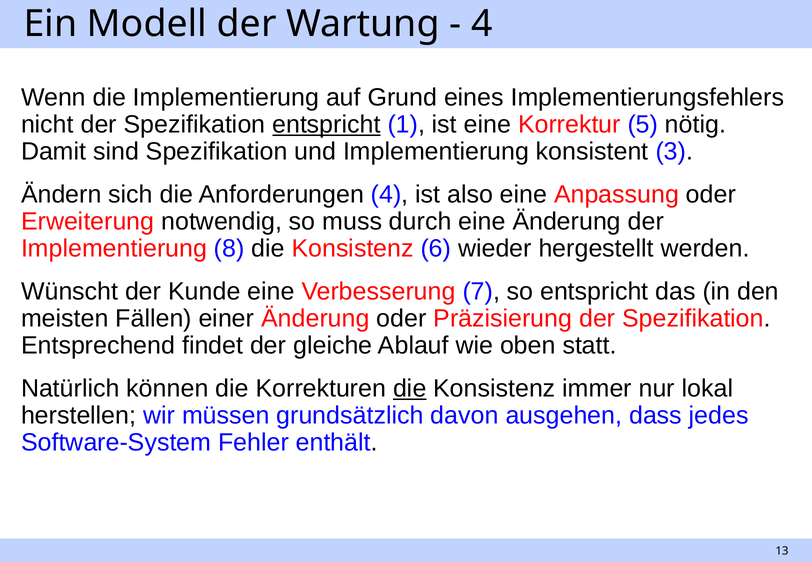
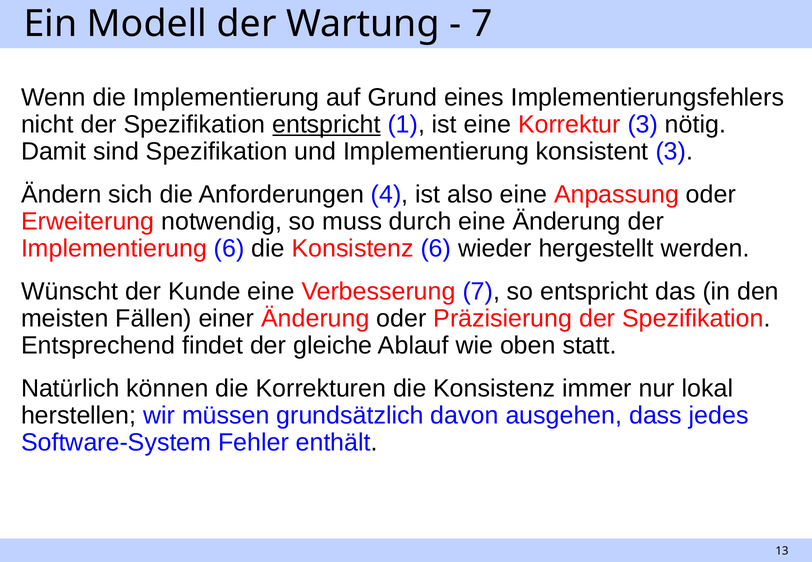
4: 4 -> 7 (482, 24)
Korrektur 5: 5 -> 3 (643, 124)
Implementierung 8: 8 -> 6 (229, 248)
die underline: present -> none (410, 389)
